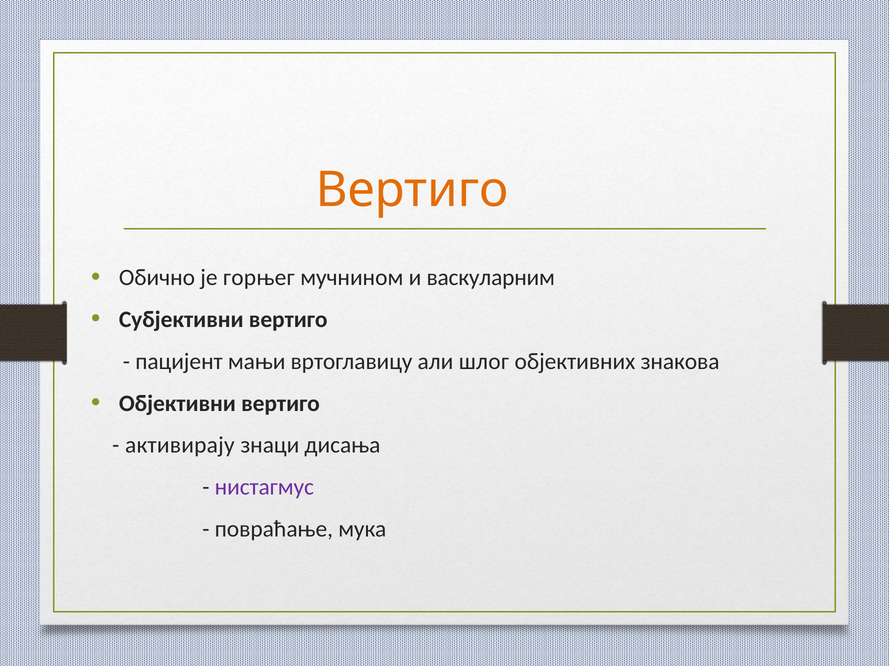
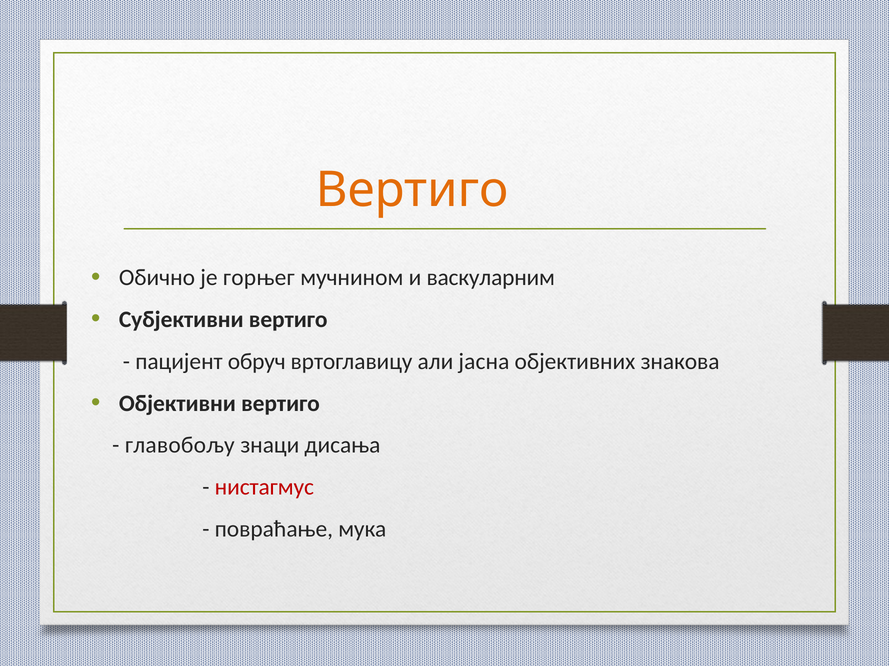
мањи: мањи -> обруч (257, 362)
шлoг: шлoг -> јасна (484, 362)
активирају: активирају -> главобољу (180, 446)
нистагмус colour: purple -> red (264, 488)
